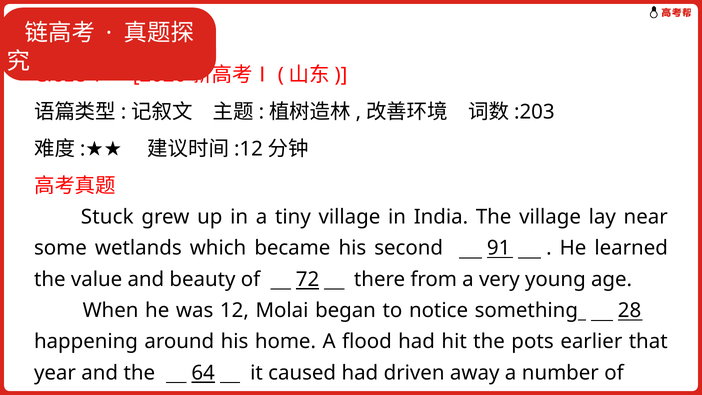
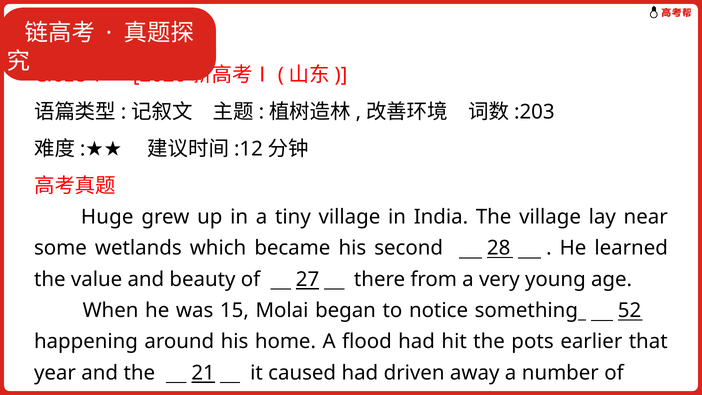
Stuck: Stuck -> Huge (107, 217)
91: 91 -> 28 (499, 248)
72: 72 -> 27 (308, 279)
12: 12 -> 15 (234, 310)
28: 28 -> 52 (630, 310)
64: 64 -> 21 (203, 373)
